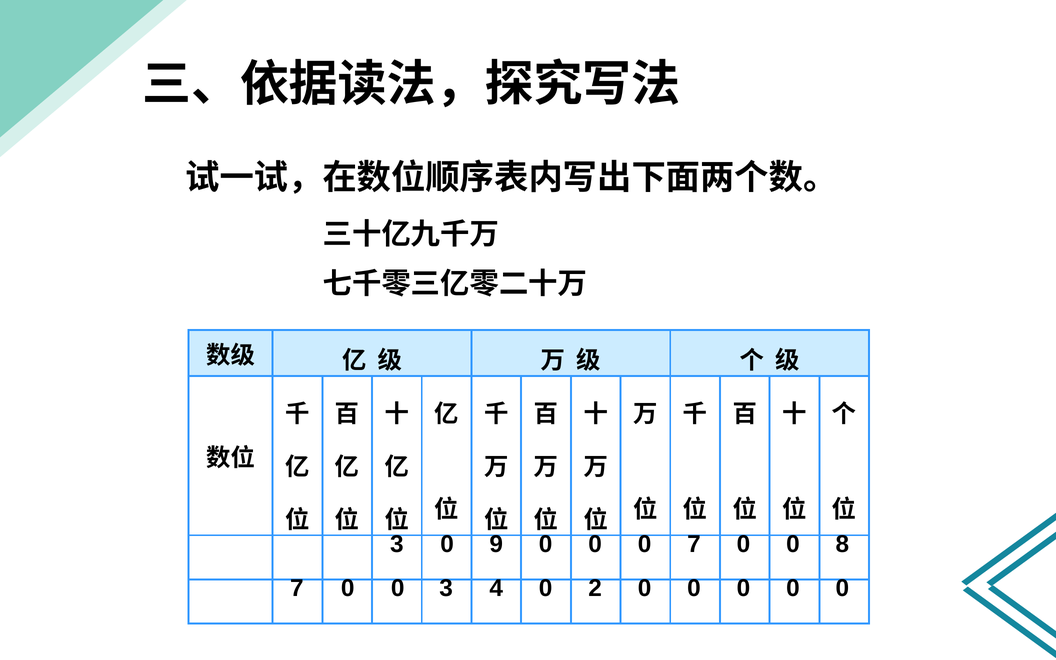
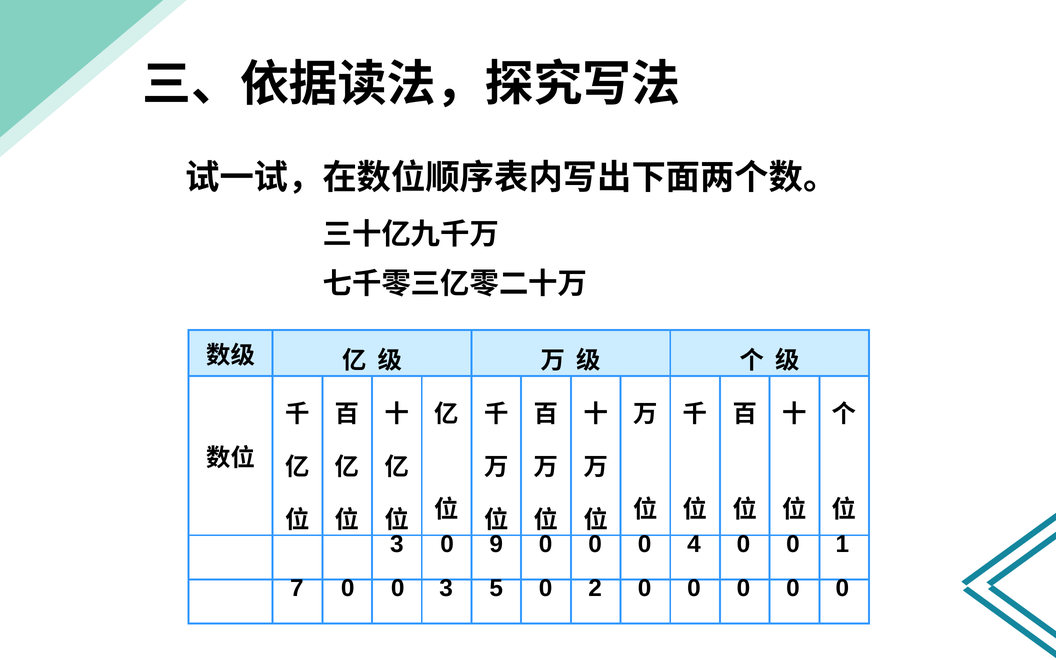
0 7: 7 -> 4 (694, 544)
8: 8 -> 1 (842, 544)
4: 4 -> 5 (496, 588)
